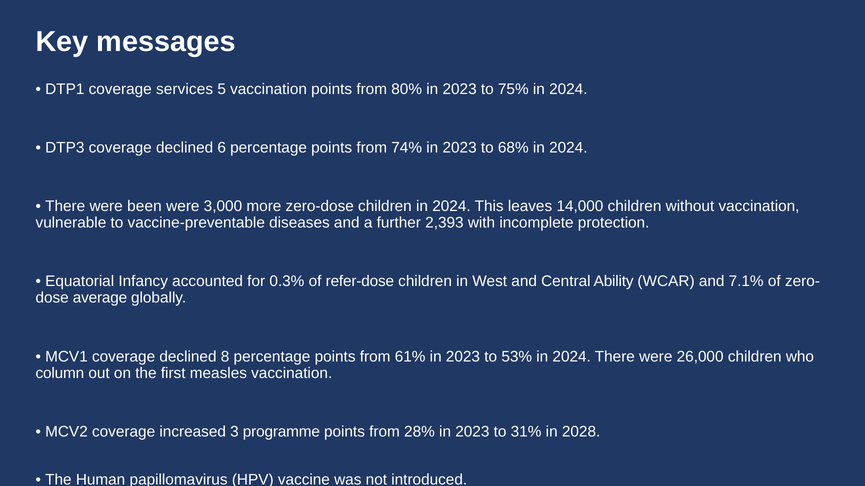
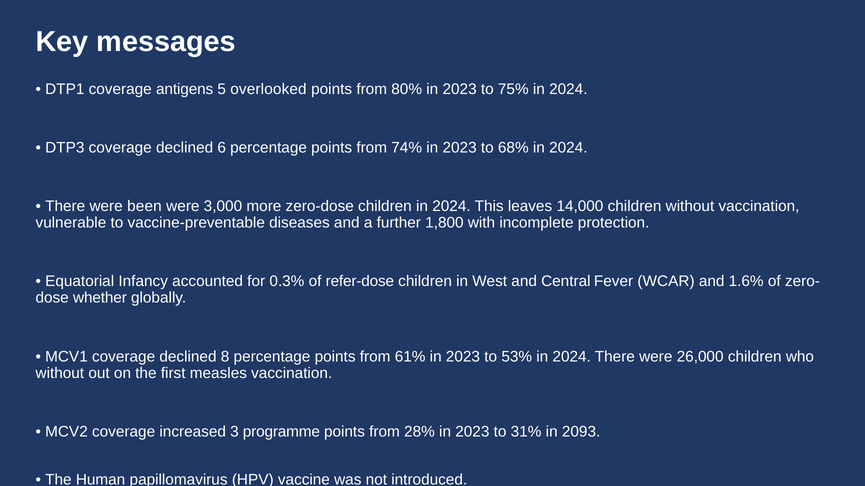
services: services -> antigens (185, 89)
5 vaccination: vaccination -> overlooked (268, 89)
2,393: 2,393 -> 1,800 (444, 223)
Ability: Ability -> Fever (614, 282)
7.1%: 7.1% -> 1.6% (746, 282)
average: average -> whether (100, 298)
column: column -> without (60, 373)
2028: 2028 -> 2093 (581, 432)
